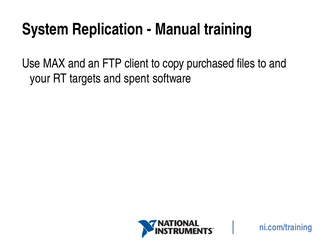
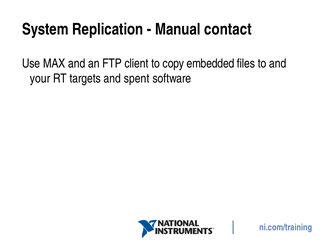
training: training -> contact (228, 29)
purchased: purchased -> embedded (211, 63)
